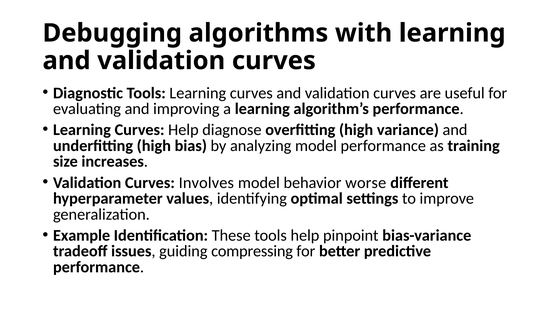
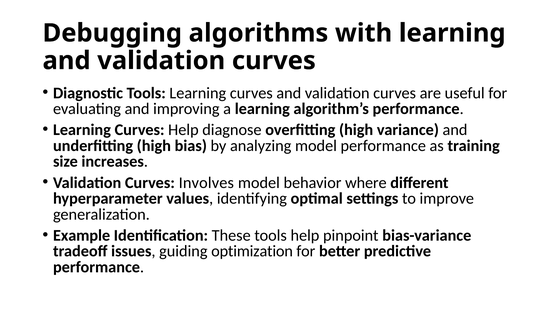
worse: worse -> where (366, 183)
compressing: compressing -> optimization (252, 251)
